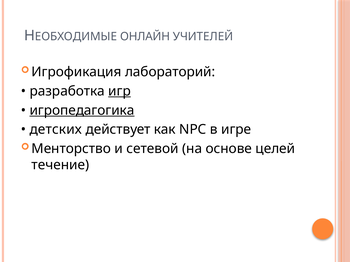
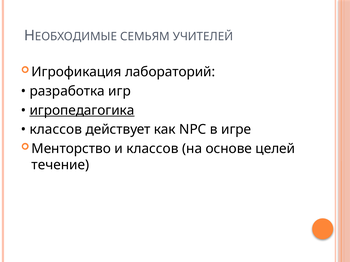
ОНЛАЙН: ОНЛАЙН -> СЕМЬЯМ (145, 37)
игр underline: present -> none (120, 91)
детских: детских -> классов (56, 130)
и сетевой: сетевой -> классов (152, 149)
